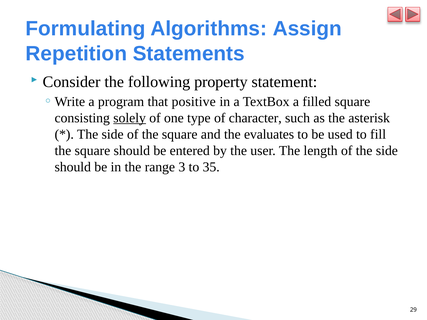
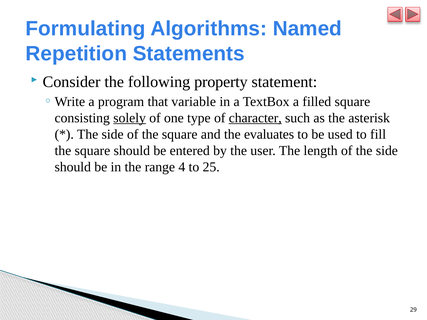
Assign: Assign -> Named (307, 29)
positive: positive -> variable (194, 102)
character underline: none -> present (255, 118)
3: 3 -> 4 (182, 167)
35: 35 -> 25 (211, 167)
